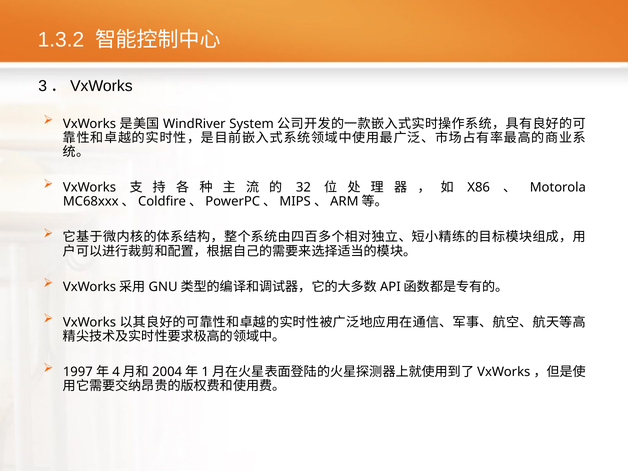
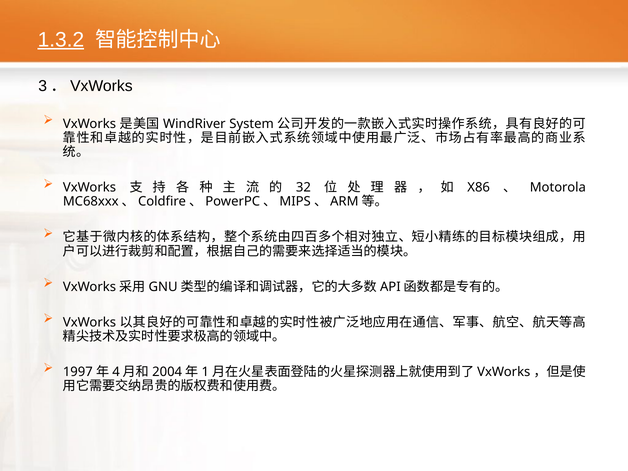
1.3.2 underline: none -> present (61, 40)
